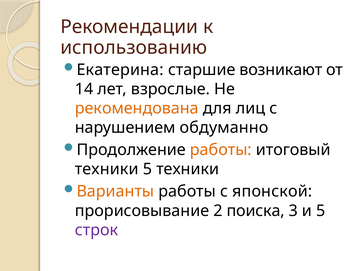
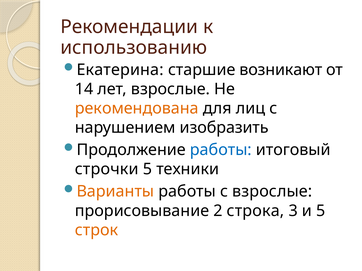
обдуманно: обдуманно -> изобразить (224, 128)
работы colour: orange -> blue (221, 150)
техники: техники -> строчки (107, 169)
с японской: японской -> взрослые (272, 192)
поиска: поиска -> строка (255, 211)
строк colour: purple -> orange (97, 230)
